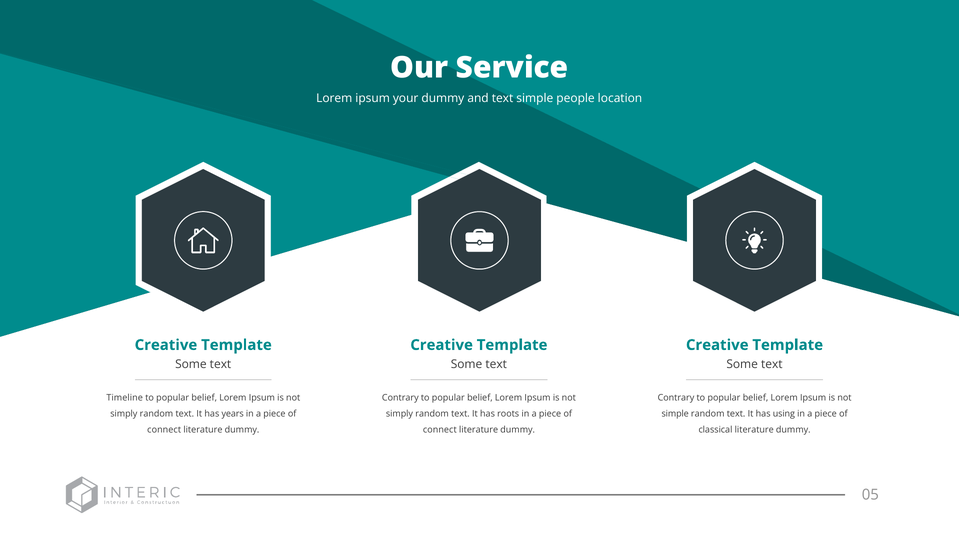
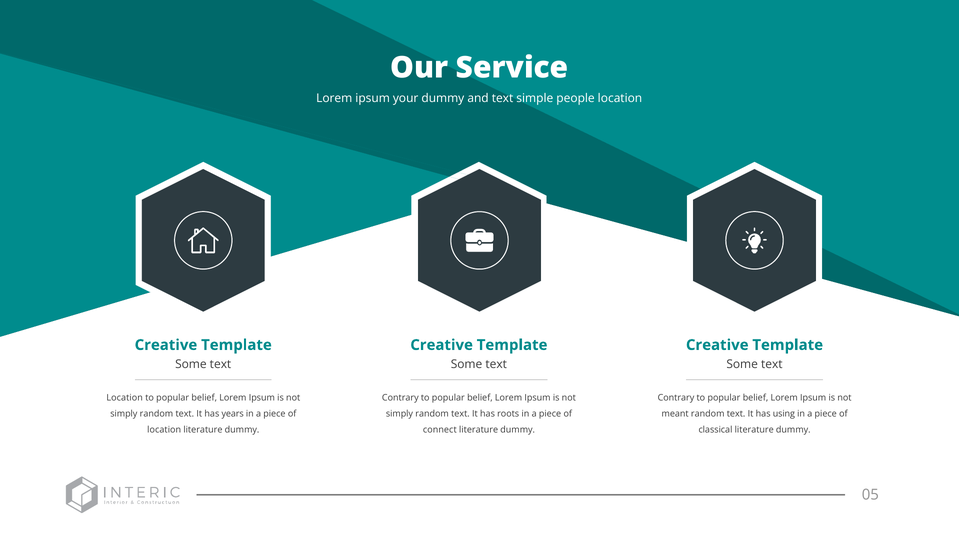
Timeline: Timeline -> Location (125, 397)
simple: simple -> meant (675, 413)
connect: connect -> location (164, 429)
